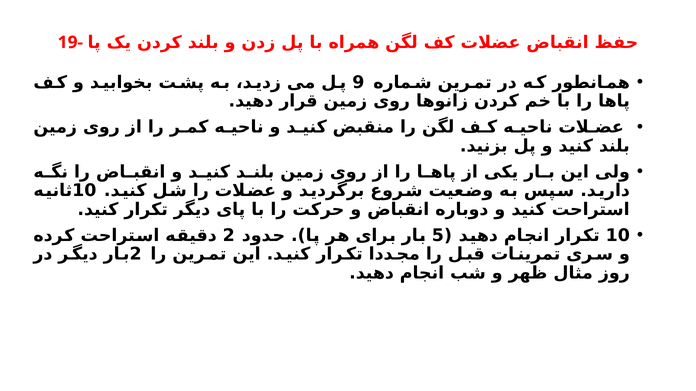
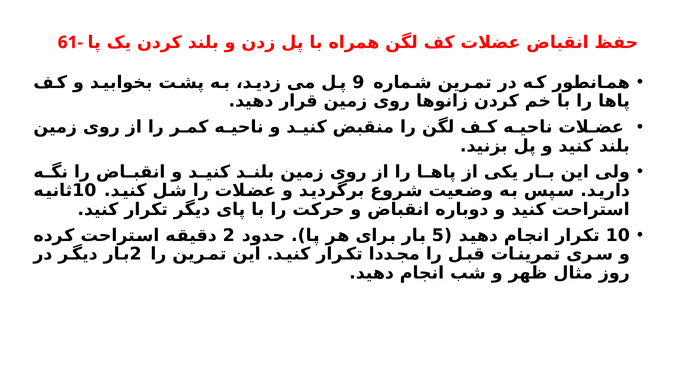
19-: 19- -> 61- (70, 42)
